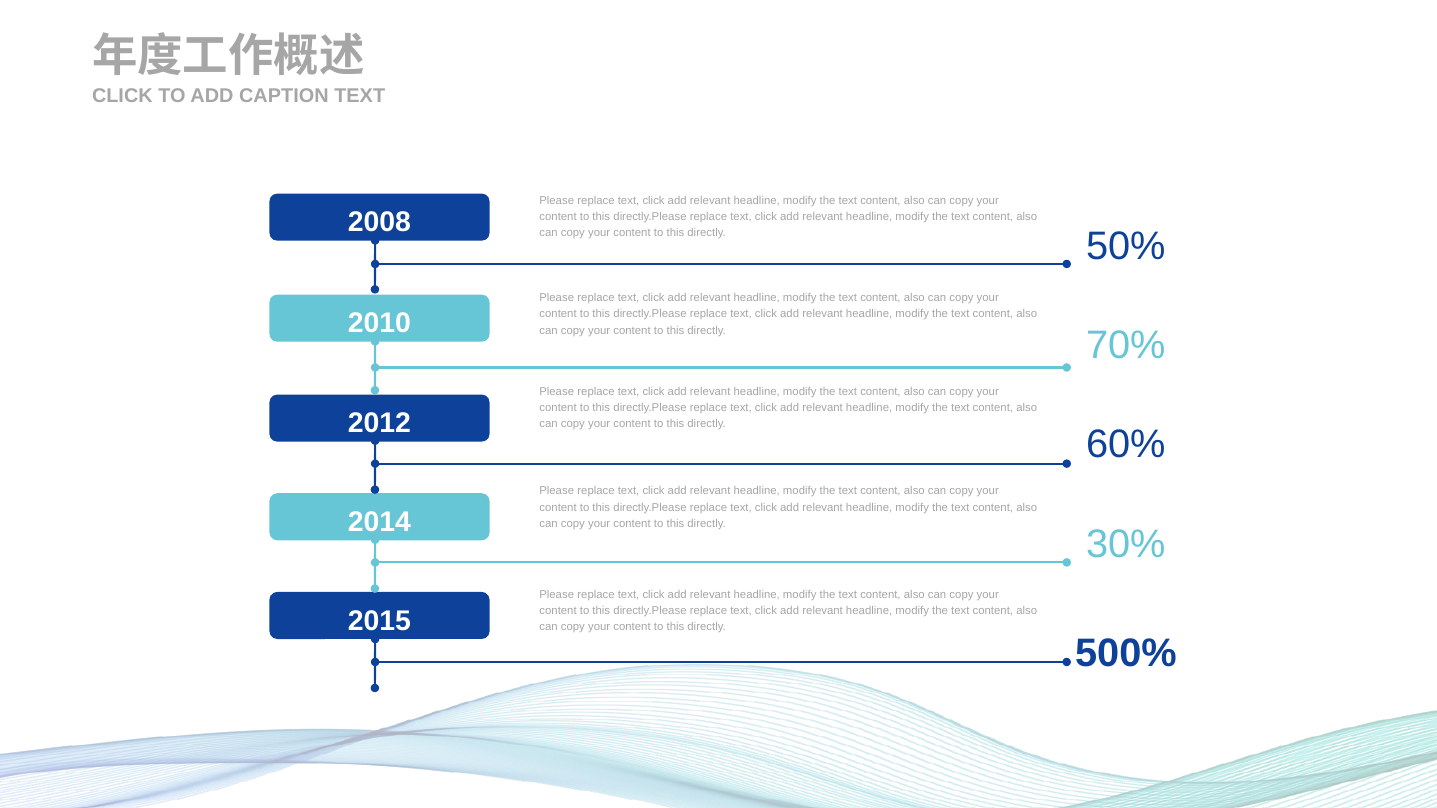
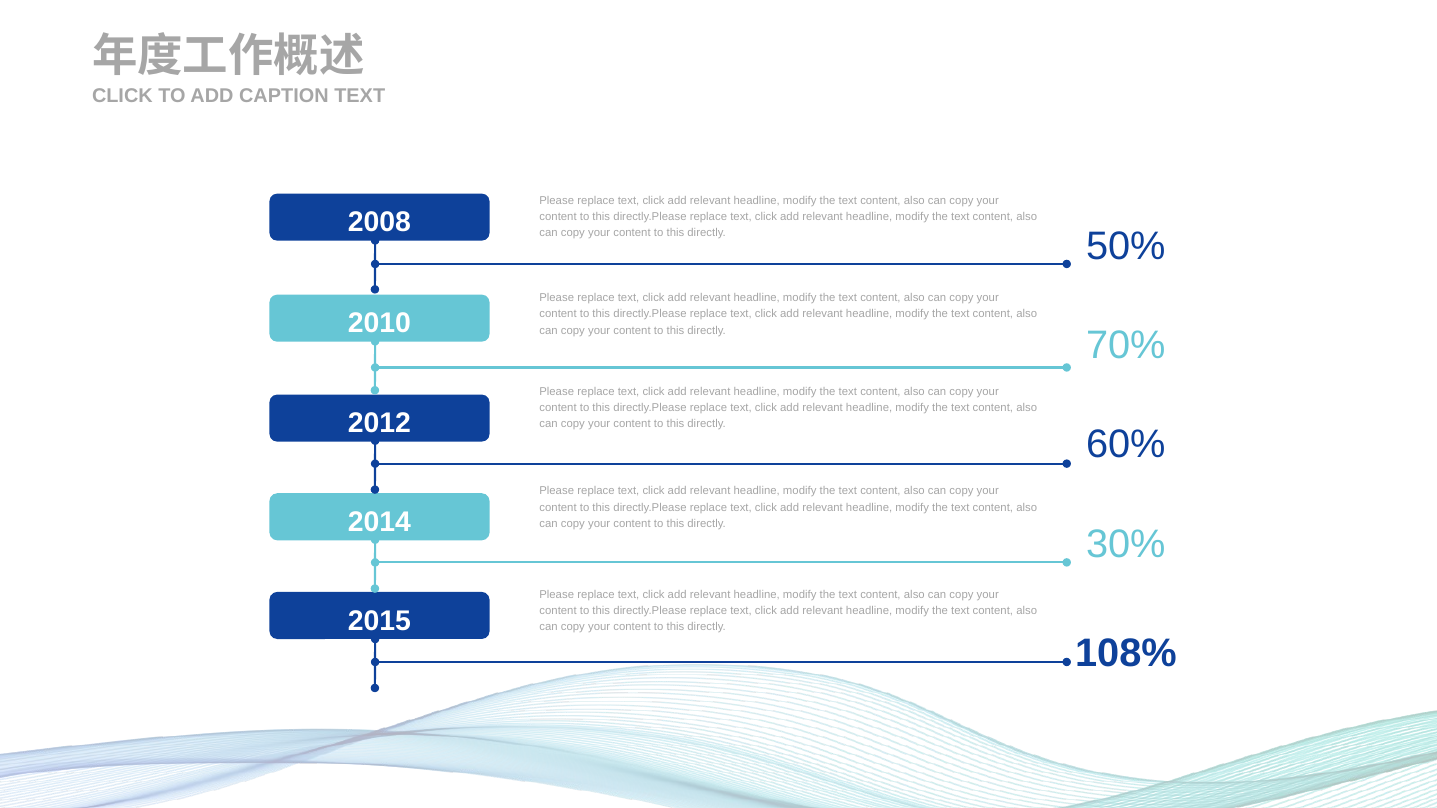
500%: 500% -> 108% (1126, 653)
